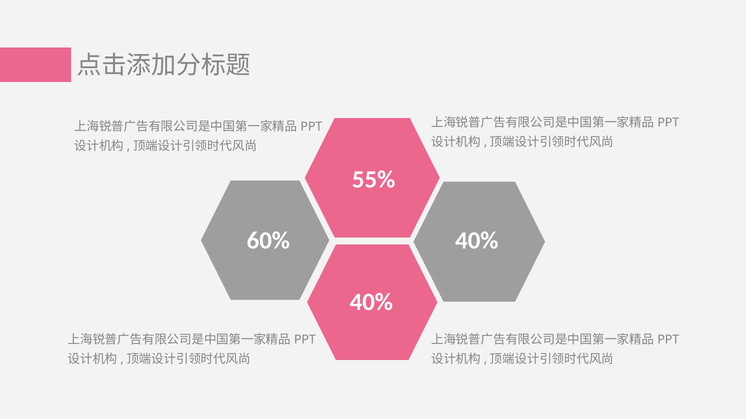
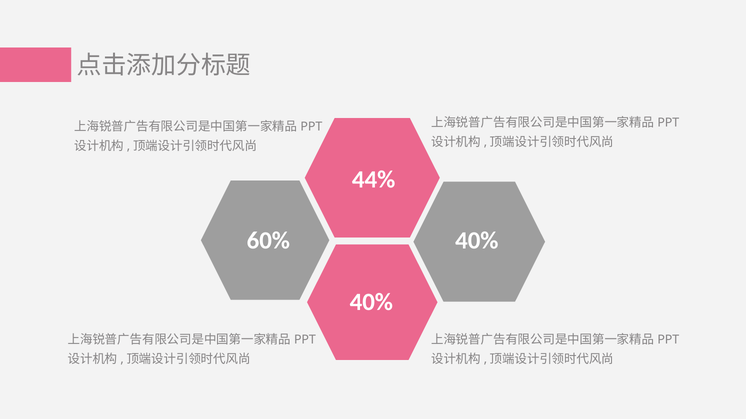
55%: 55% -> 44% (374, 180)
